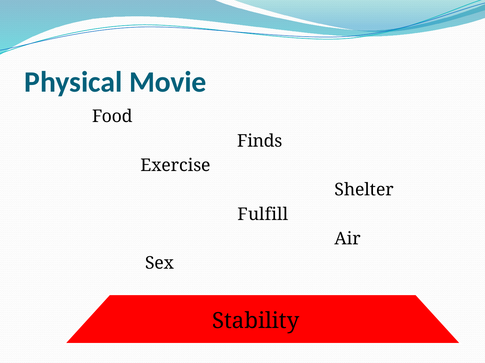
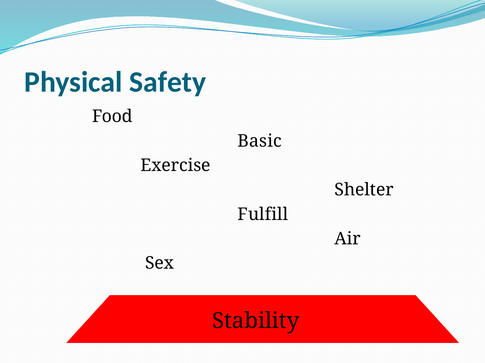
Movie: Movie -> Safety (168, 82)
Finds: Finds -> Basic (260, 141)
